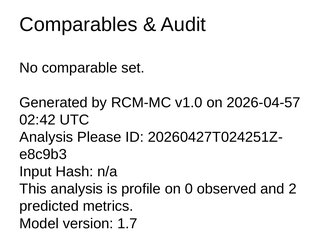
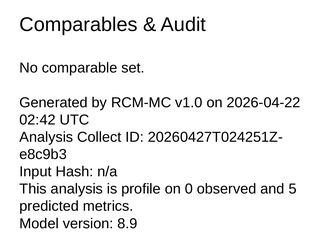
2026-04-57: 2026-04-57 -> 2026-04-22 (264, 103)
Please: Please -> Collect (99, 138)
2: 2 -> 5 (293, 190)
1.7: 1.7 -> 8.9 (127, 224)
